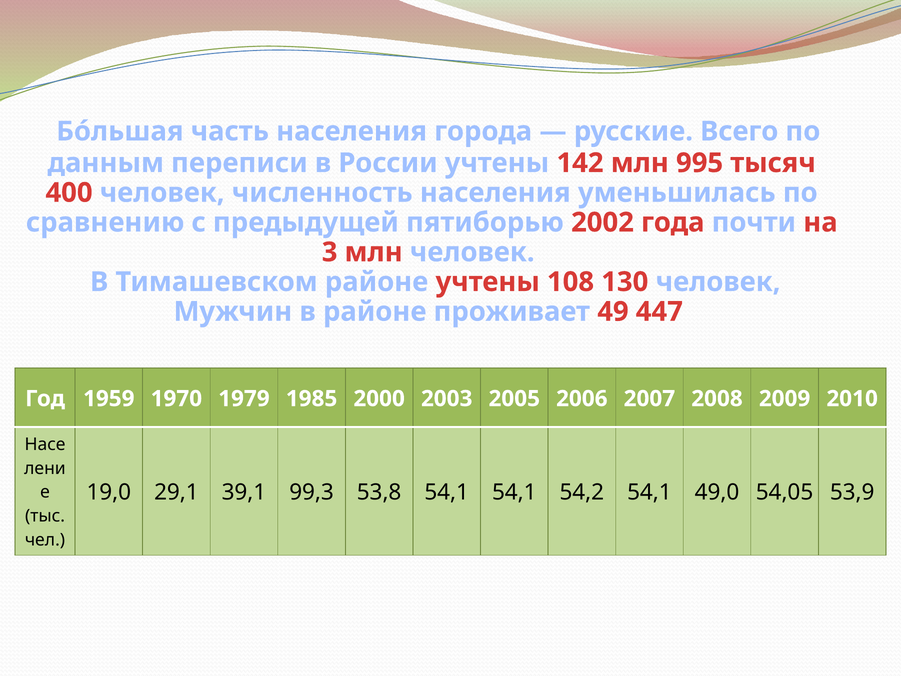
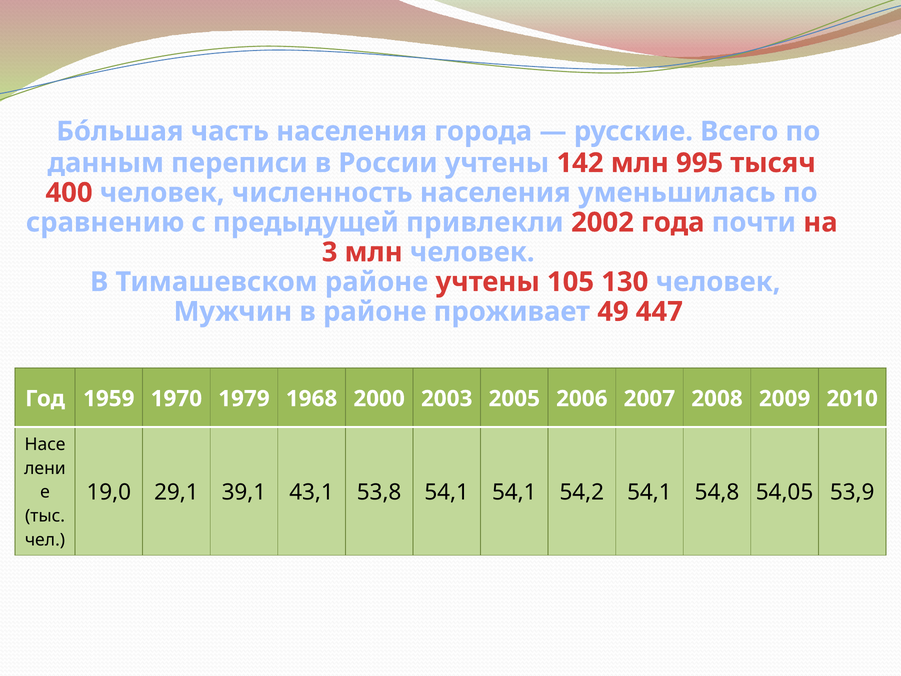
пятиборью: пятиборью -> привлекли (485, 222)
108: 108 -> 105 (571, 282)
1985: 1985 -> 1968 (312, 399)
99,3: 99,3 -> 43,1 (312, 492)
49,0: 49,0 -> 54,8 (717, 492)
